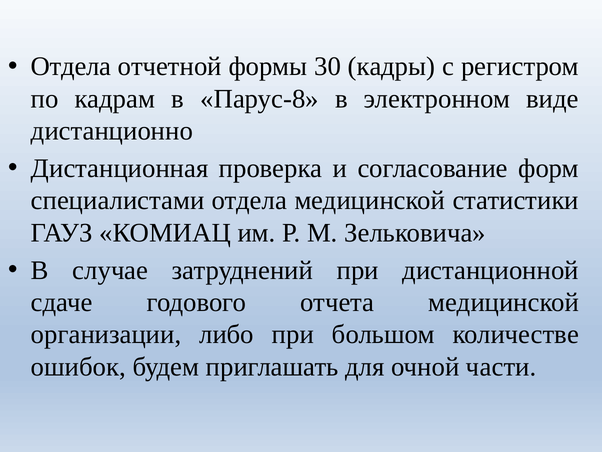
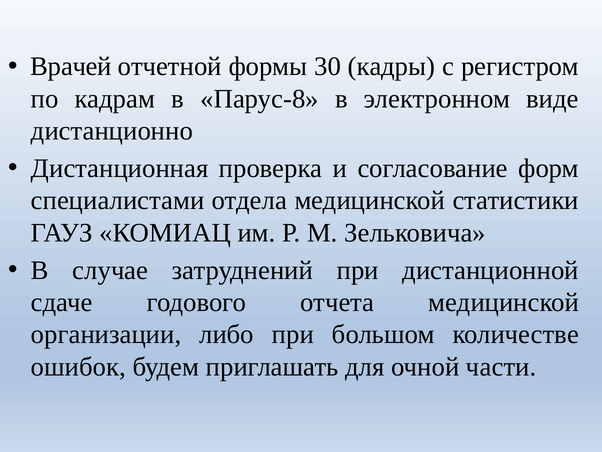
Отдела: Отдела -> Врачей (71, 67)
